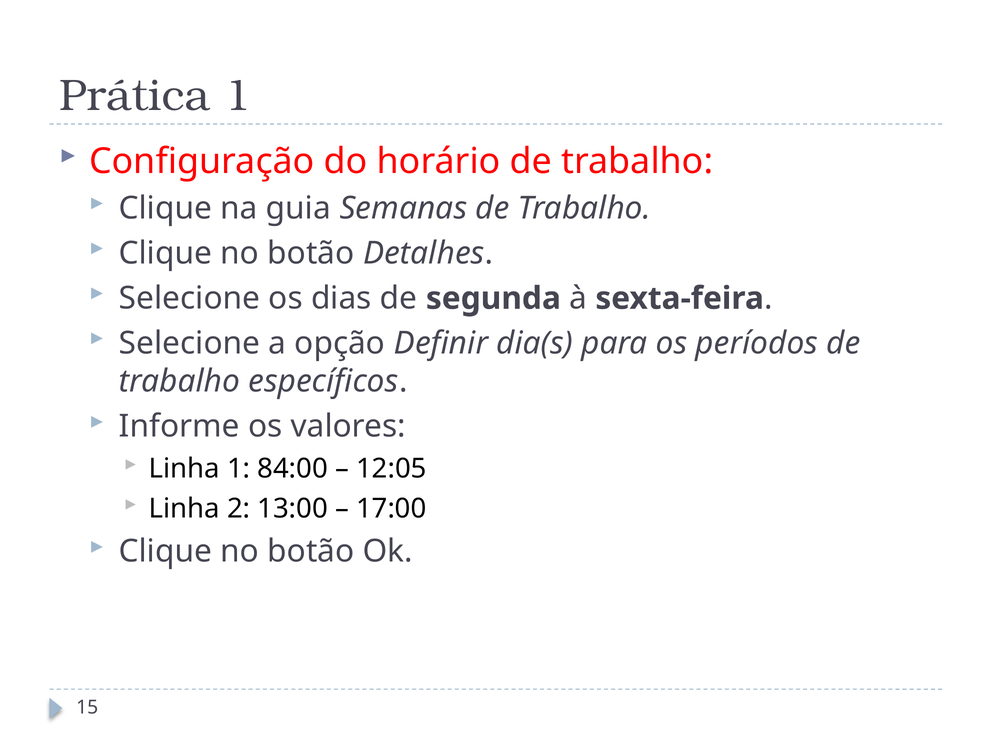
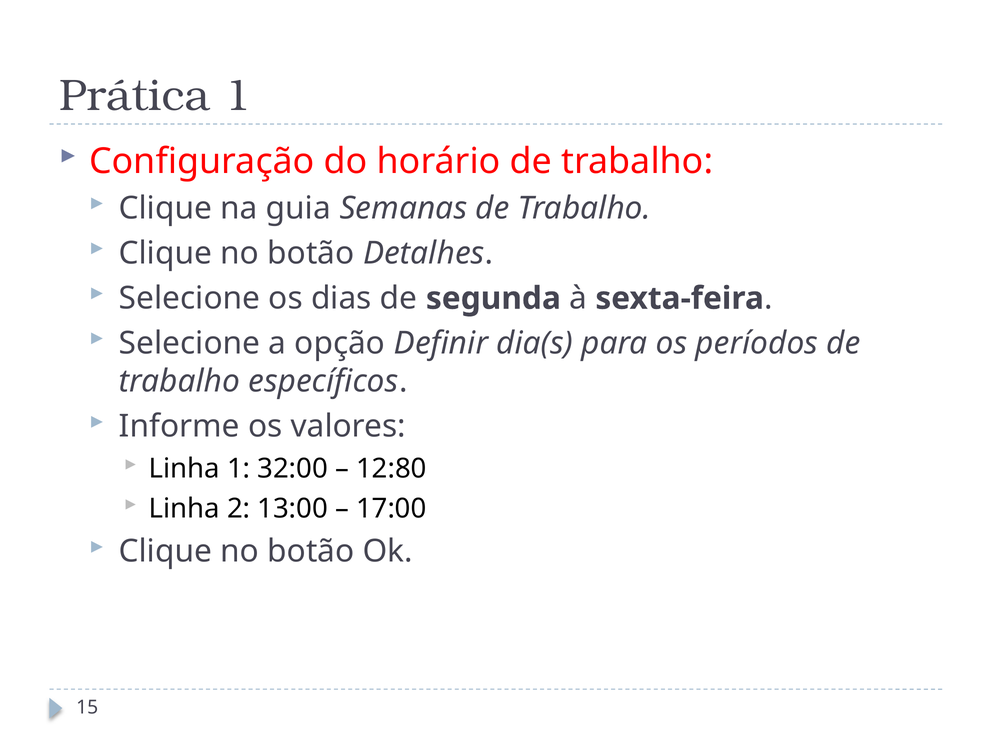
84:00: 84:00 -> 32:00 (293, 469)
12:05: 12:05 -> 12:80 (391, 469)
